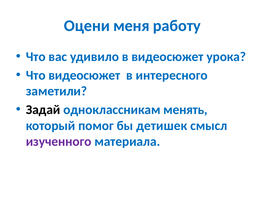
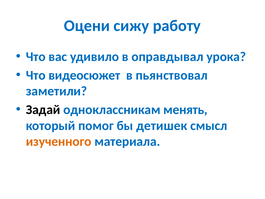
меня: меня -> сижу (131, 26)
в видеосюжет: видеосюжет -> оправдывал (167, 57)
интересного: интересного -> пьянствовал (172, 75)
изученного colour: purple -> orange (59, 141)
